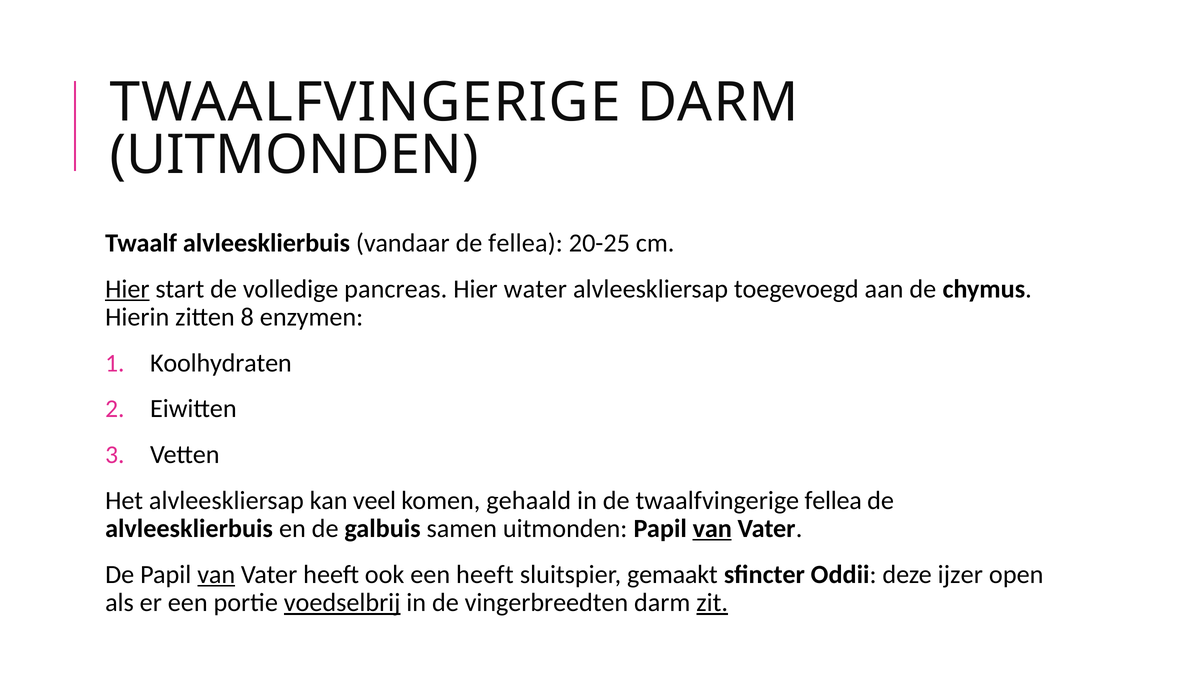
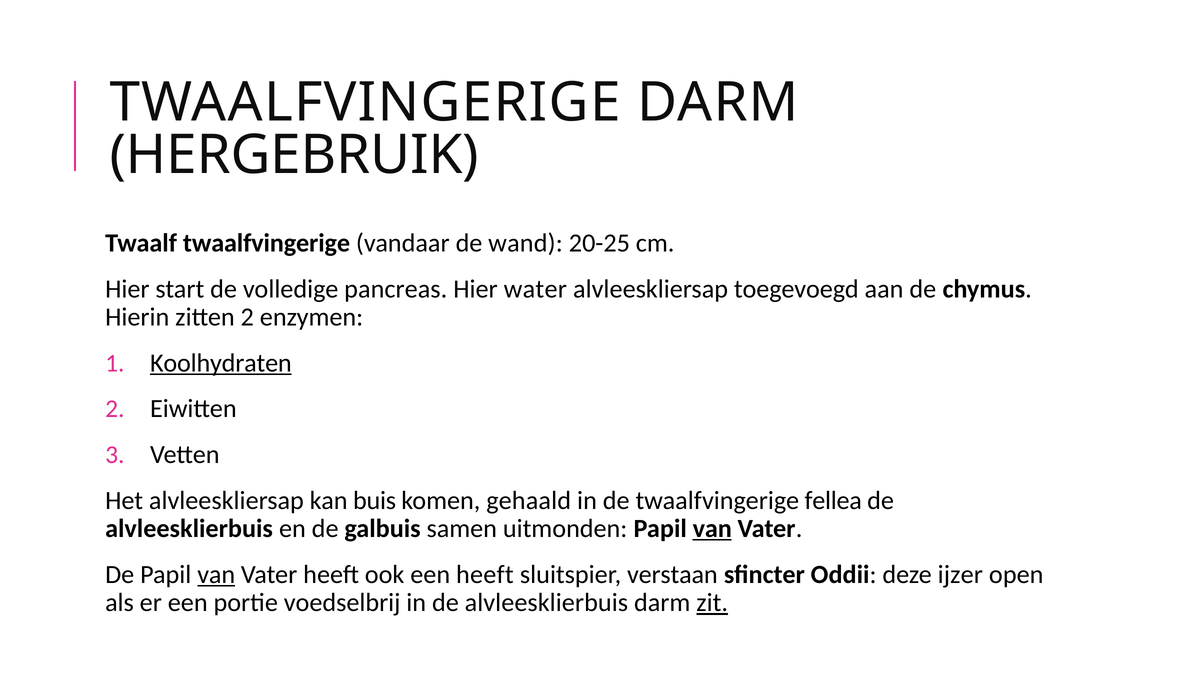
UITMONDEN: UITMONDEN -> HERGEBRUIK (294, 155)
Twaalf alvleesklierbuis: alvleesklierbuis -> twaalfvingerige (267, 243)
de fellea: fellea -> wand (526, 243)
Hier underline: present -> none (127, 289)
zitten 8: 8 -> 2 (247, 317)
Koolhydraten underline: none -> present (221, 363)
veel: veel -> buis (375, 500)
gemaakt: gemaakt -> verstaan (672, 574)
voedselbrij underline: present -> none (342, 603)
in de vingerbreedten: vingerbreedten -> alvleesklierbuis (546, 603)
